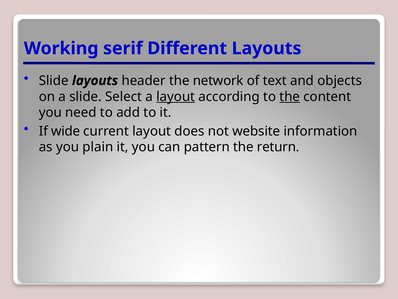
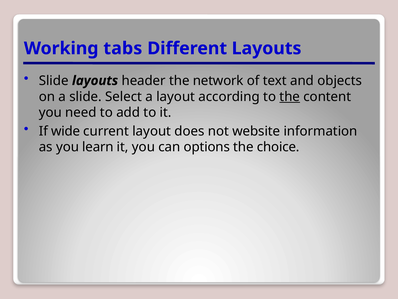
serif: serif -> tabs (123, 48)
layout underline: present -> none (176, 96)
plain: plain -> learn (98, 147)
pattern: pattern -> options (207, 147)
return: return -> choice (278, 147)
